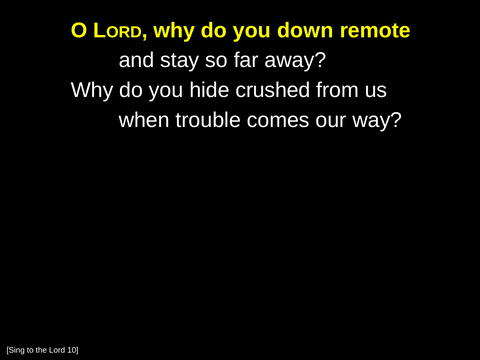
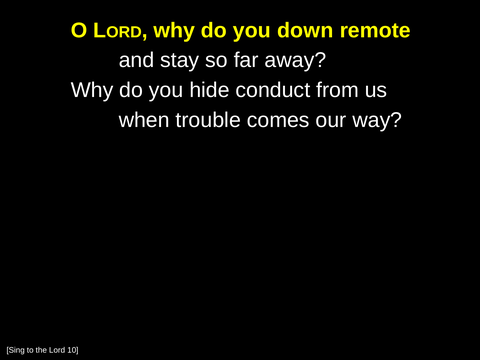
crushed: crushed -> conduct (273, 90)
